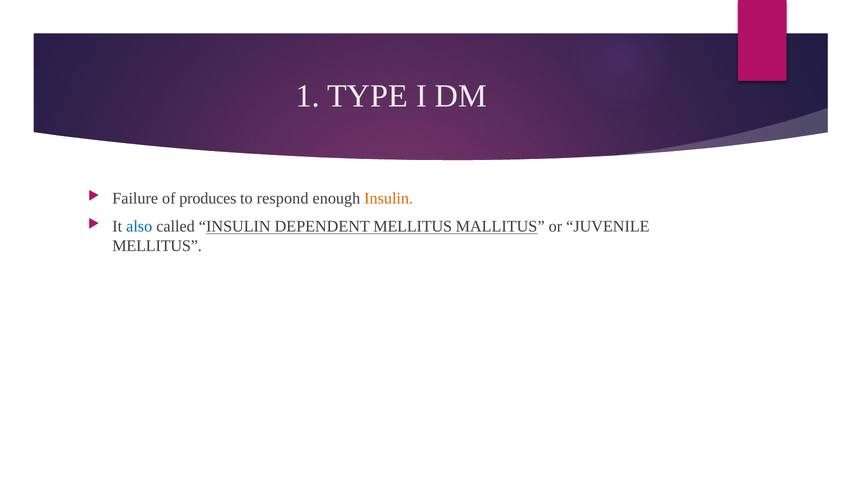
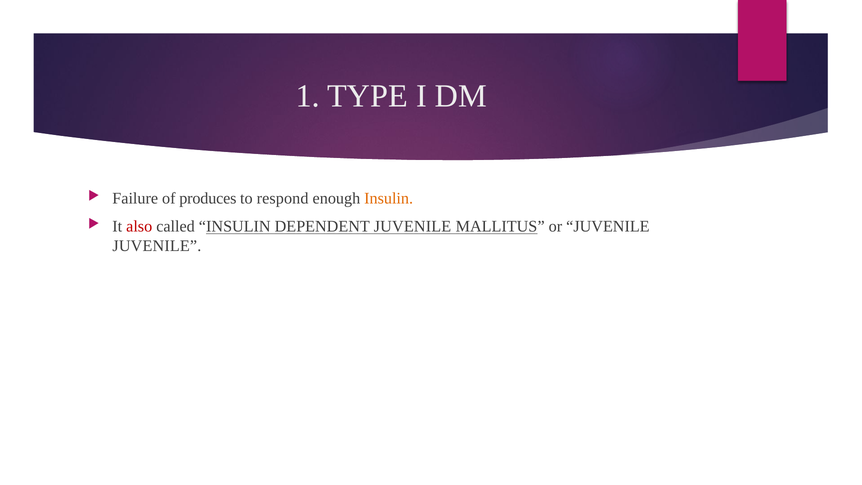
also colour: blue -> red (139, 227)
DEPENDENT MELLITUS: MELLITUS -> JUVENILE (412, 227)
MELLITUS: MELLITUS -> JUVENILE (157, 246)
